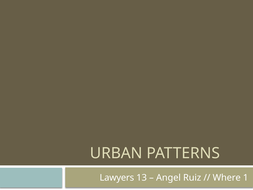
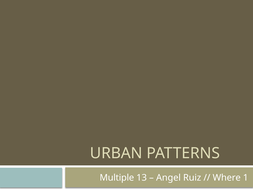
Lawyers: Lawyers -> Multiple (117, 178)
